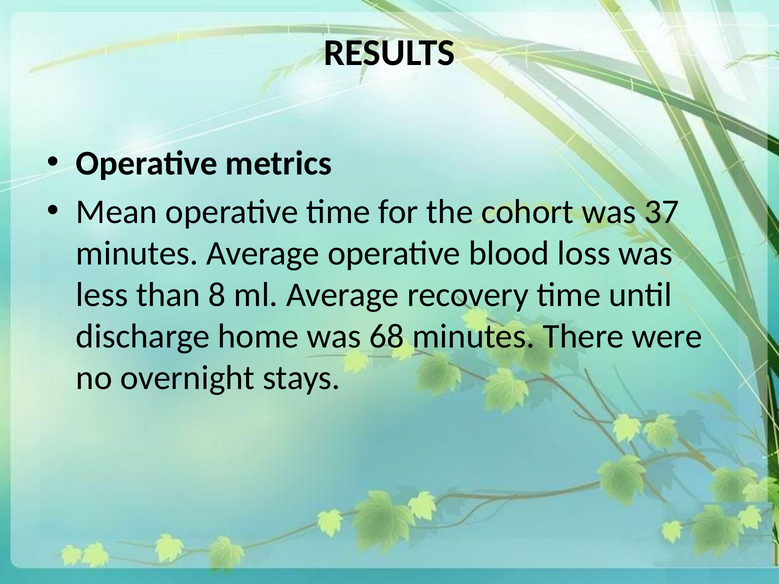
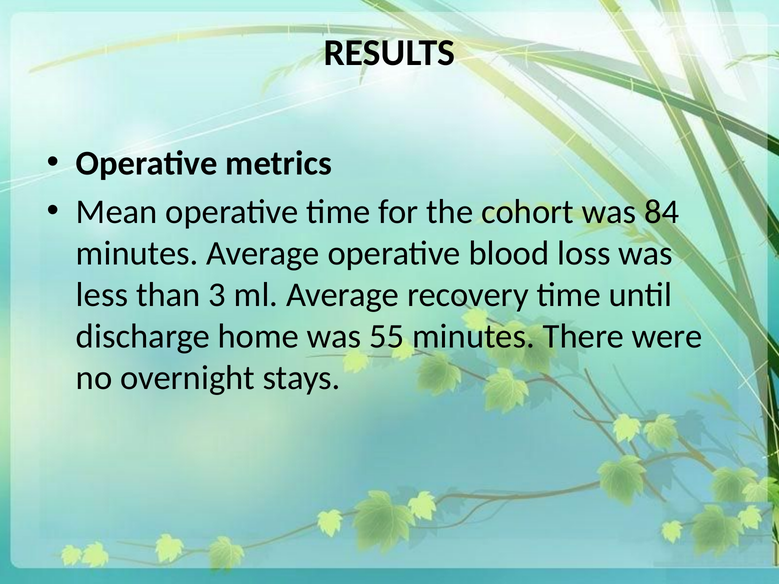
37: 37 -> 84 (662, 212)
8: 8 -> 3 (217, 295)
68: 68 -> 55 (387, 337)
